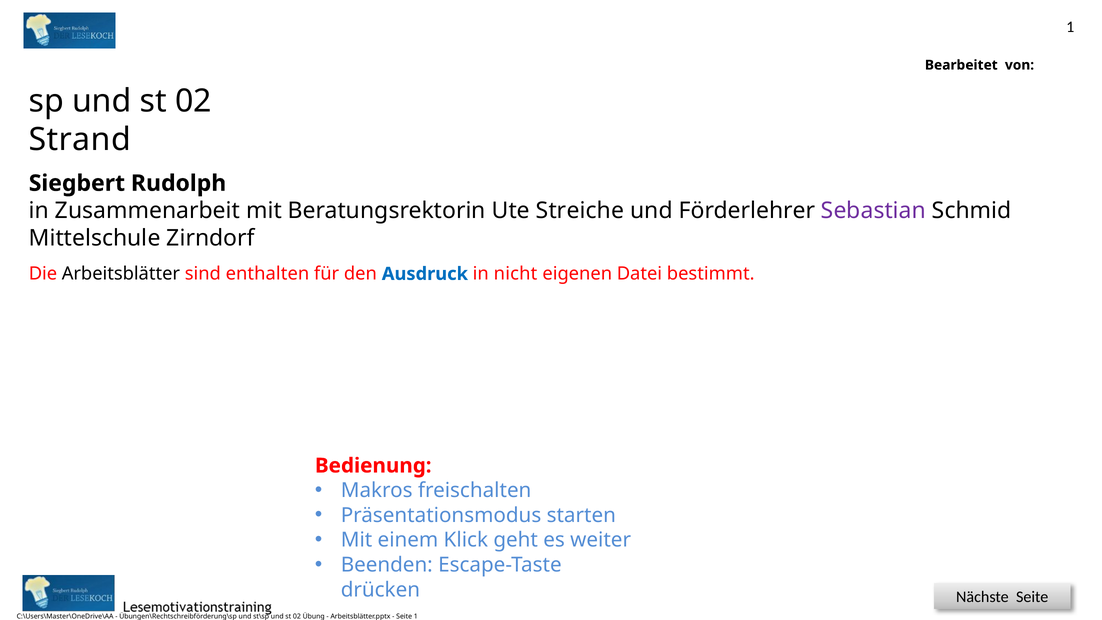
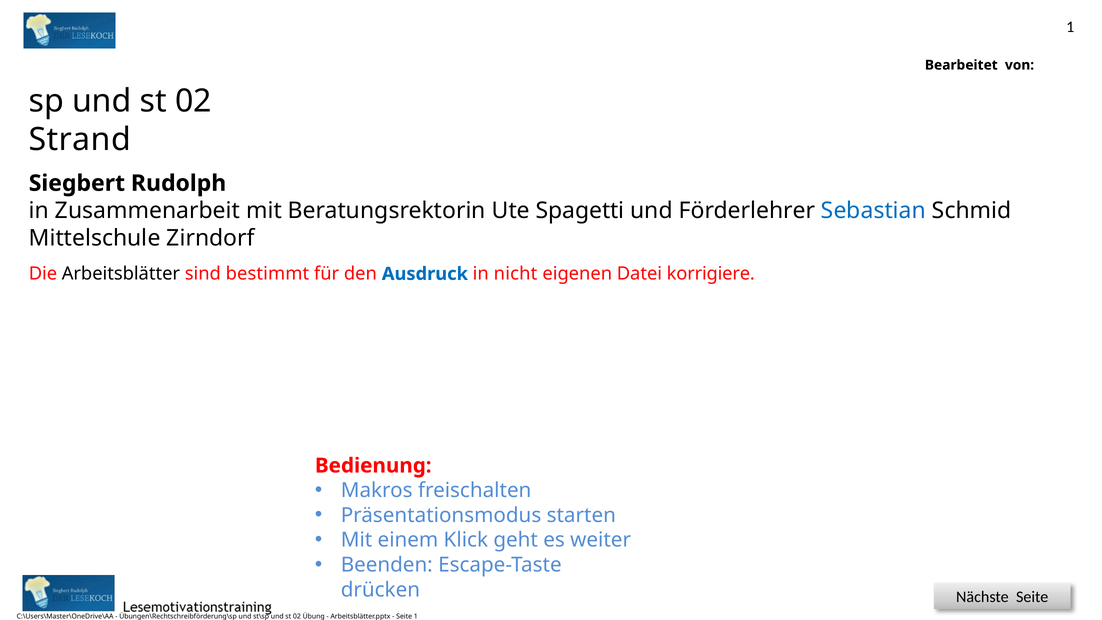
Streiche: Streiche -> Spagetti (580, 211)
Sebastian colour: purple -> blue (873, 211)
enthalten: enthalten -> bestimmt (267, 274)
bestimmt: bestimmt -> korrigiere (711, 274)
